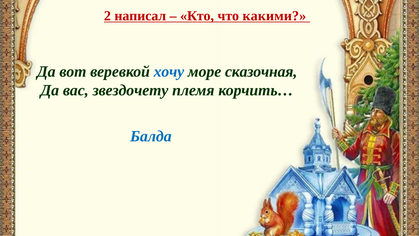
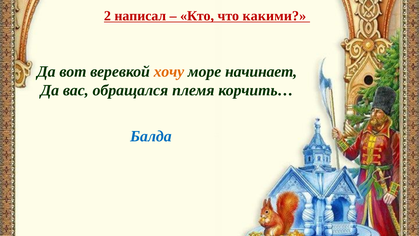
хочу colour: blue -> orange (169, 71)
сказочная: сказочная -> начинает (261, 71)
звездочету: звездочету -> обращался (130, 90)
